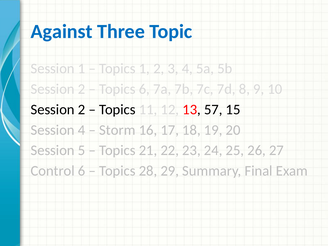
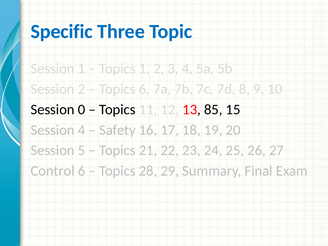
Against: Against -> Specific (62, 32)
2: 2 -> 0 (82, 110)
57: 57 -> 85 (213, 110)
Storm: Storm -> Safety (117, 130)
